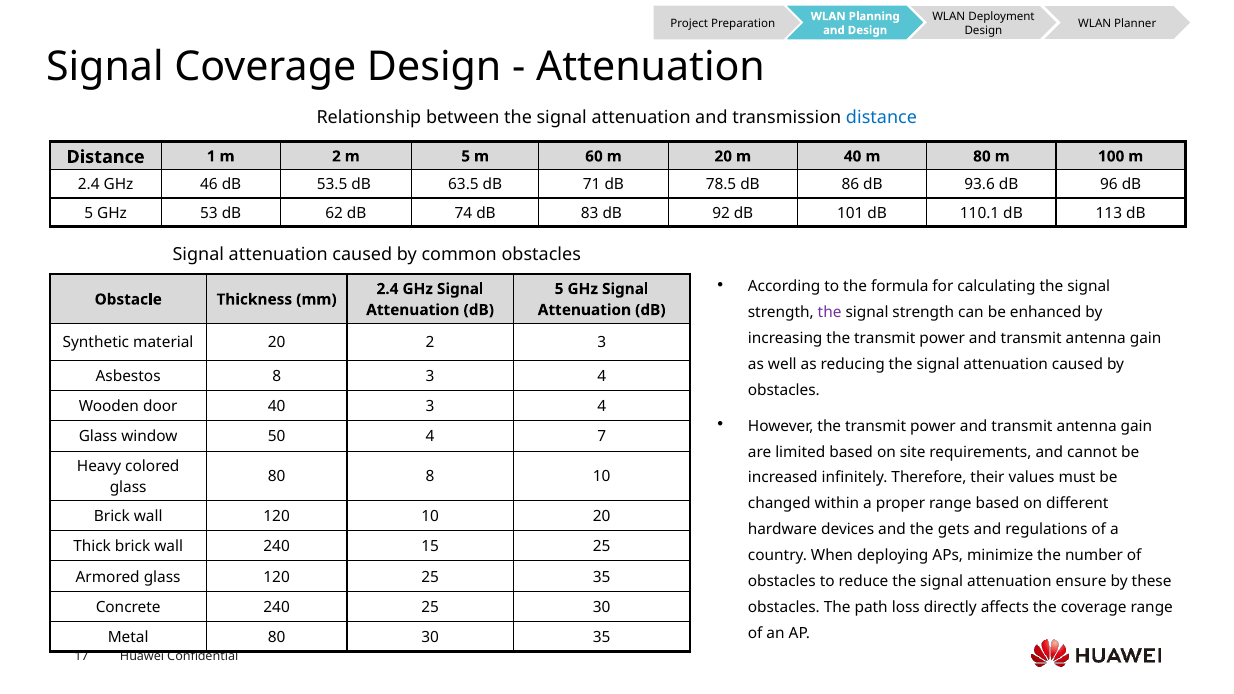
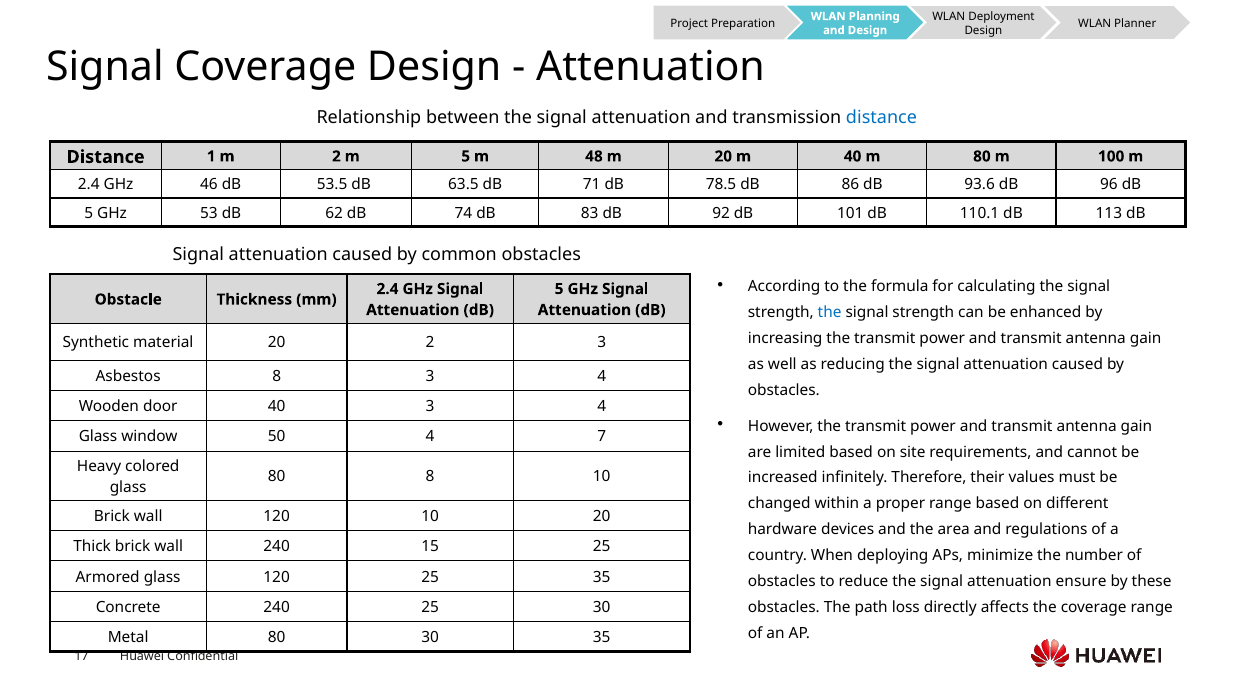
60: 60 -> 48 (594, 156)
the colour: purple -> blue (830, 312)
gets: gets -> area (954, 530)
